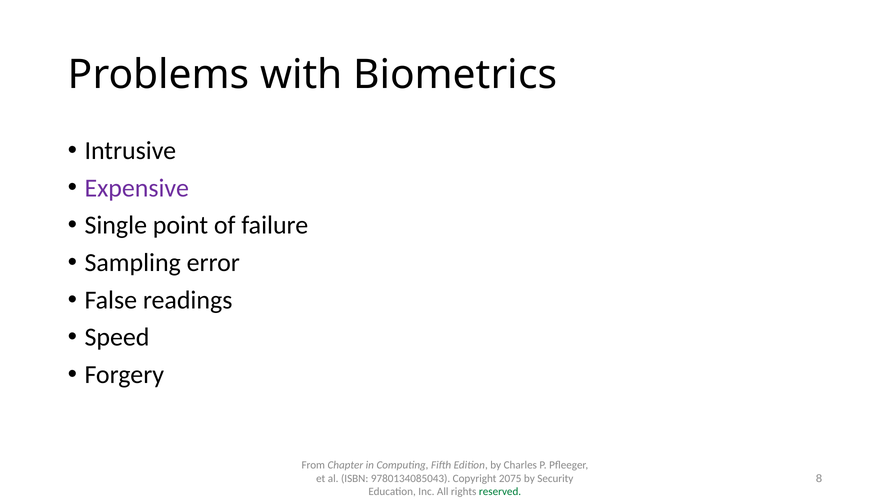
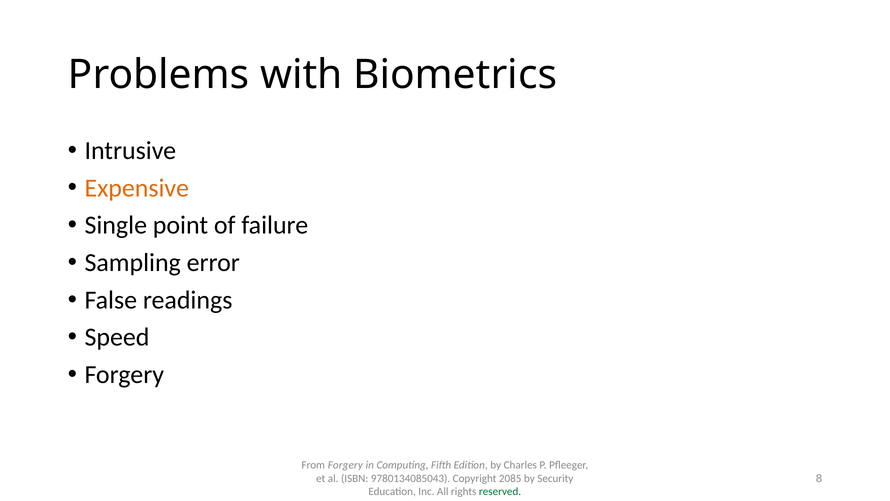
Expensive colour: purple -> orange (137, 188)
From Chapter: Chapter -> Forgery (345, 465)
2075: 2075 -> 2085 (510, 478)
